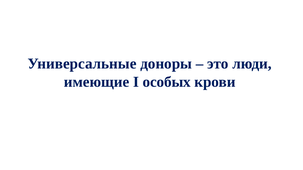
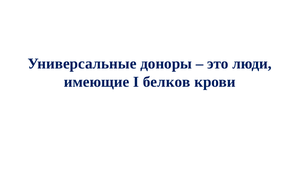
особых: особых -> белков (167, 82)
